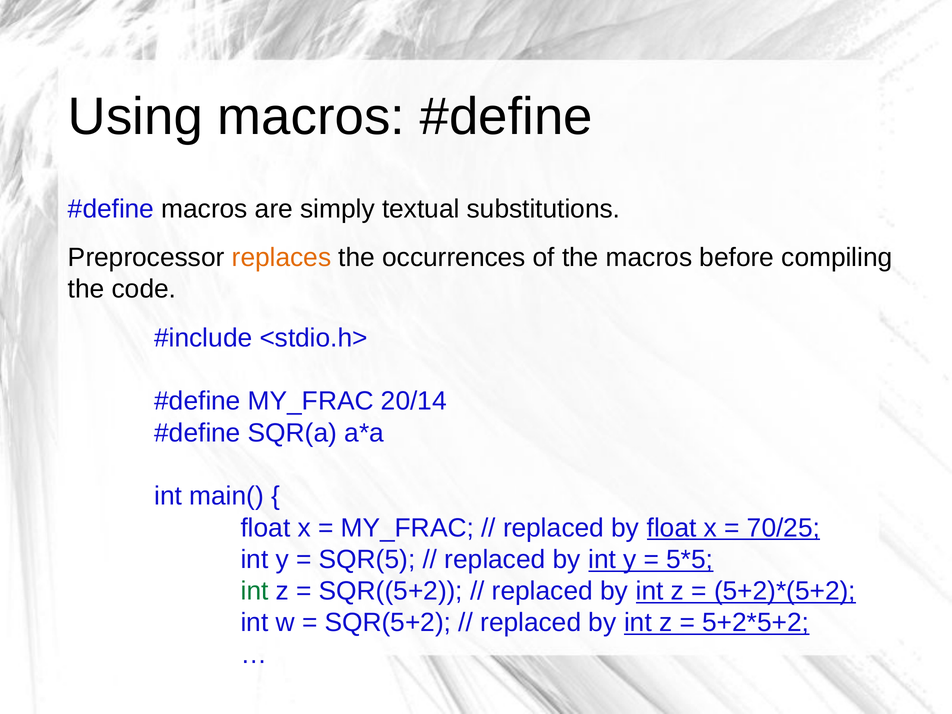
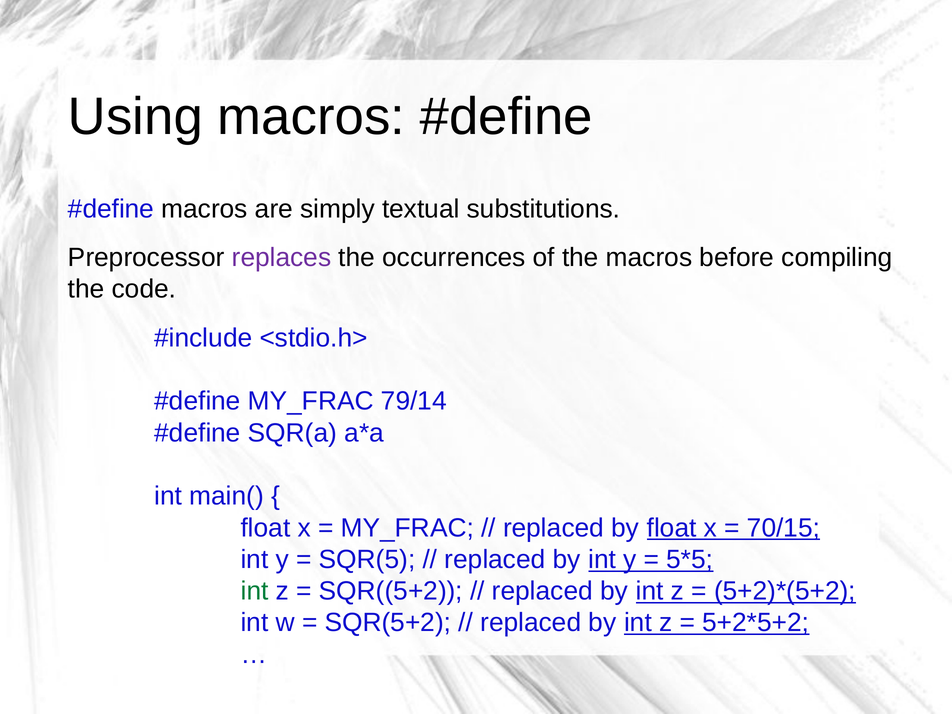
replaces colour: orange -> purple (281, 258)
20/14: 20/14 -> 79/14 (414, 401)
70/25: 70/25 -> 70/15 (783, 528)
